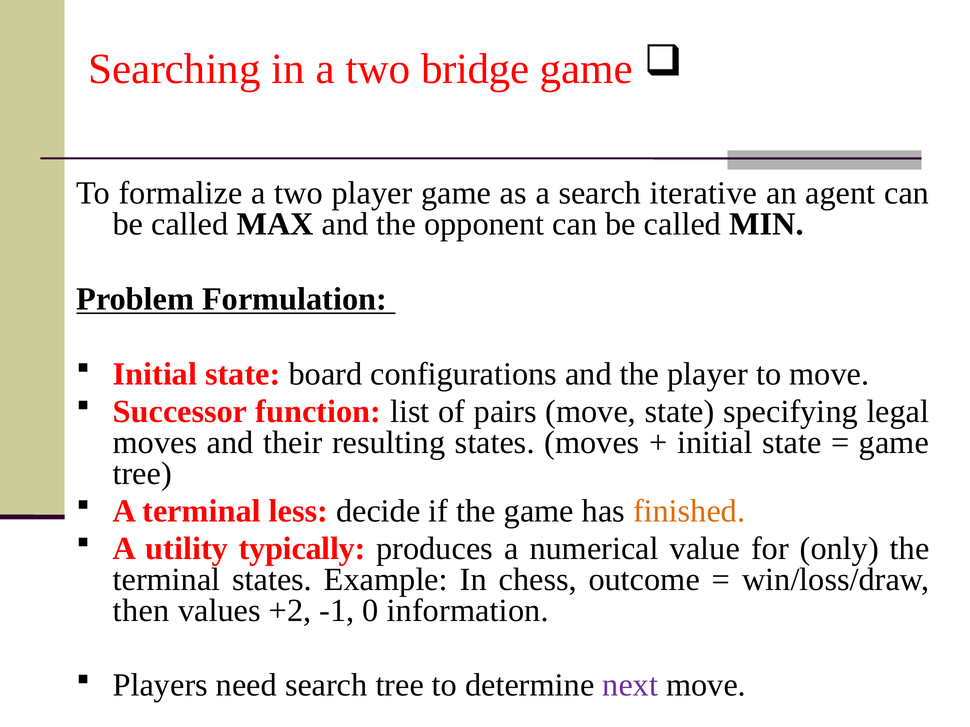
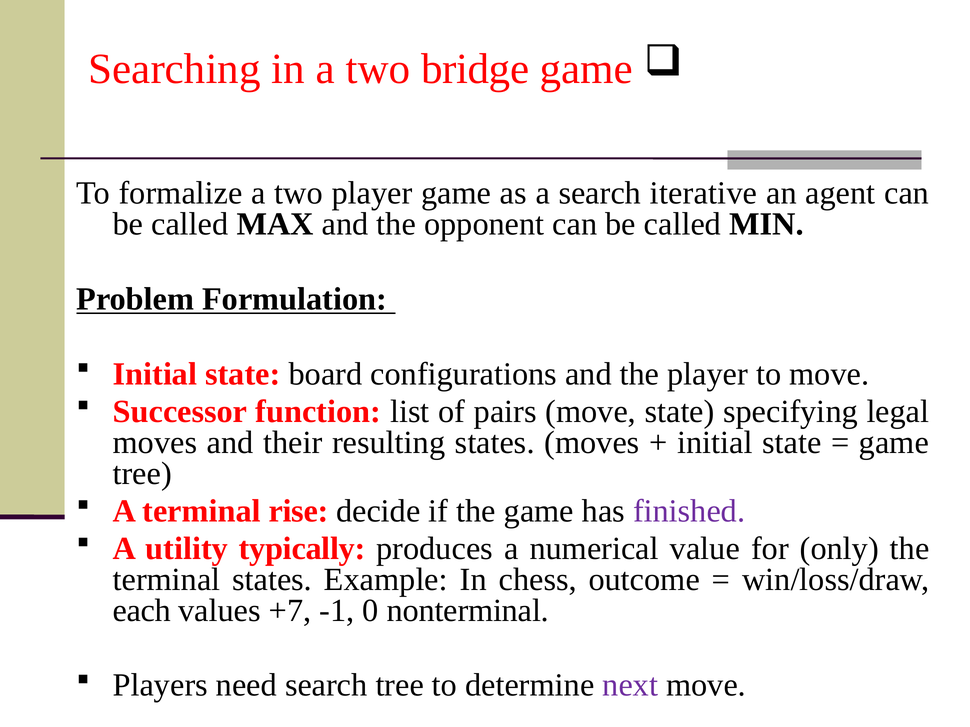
less: less -> rise (299, 511)
finished colour: orange -> purple (689, 511)
then: then -> each (142, 611)
+2: +2 -> +7 (290, 611)
information: information -> nonterminal (468, 611)
